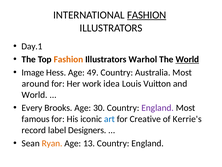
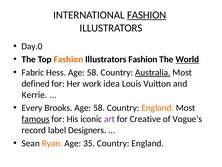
Day.1: Day.1 -> Day.0 (32, 46)
Illustrators Warhol: Warhol -> Fashion (143, 59)
Image: Image -> Fabric (33, 72)
Hess Age 49: 49 -> 58 (93, 72)
Australia underline: none -> present (153, 72)
around: around -> defined (36, 83)
World: World -> Kerrie (35, 95)
Brooks Age 30: 30 -> 58 (99, 108)
England colour: purple -> orange (158, 108)
famous underline: none -> present (36, 119)
art colour: blue -> purple (110, 119)
Kerrie's: Kerrie's -> Vogue's (187, 119)
13: 13 -> 35 (89, 143)
